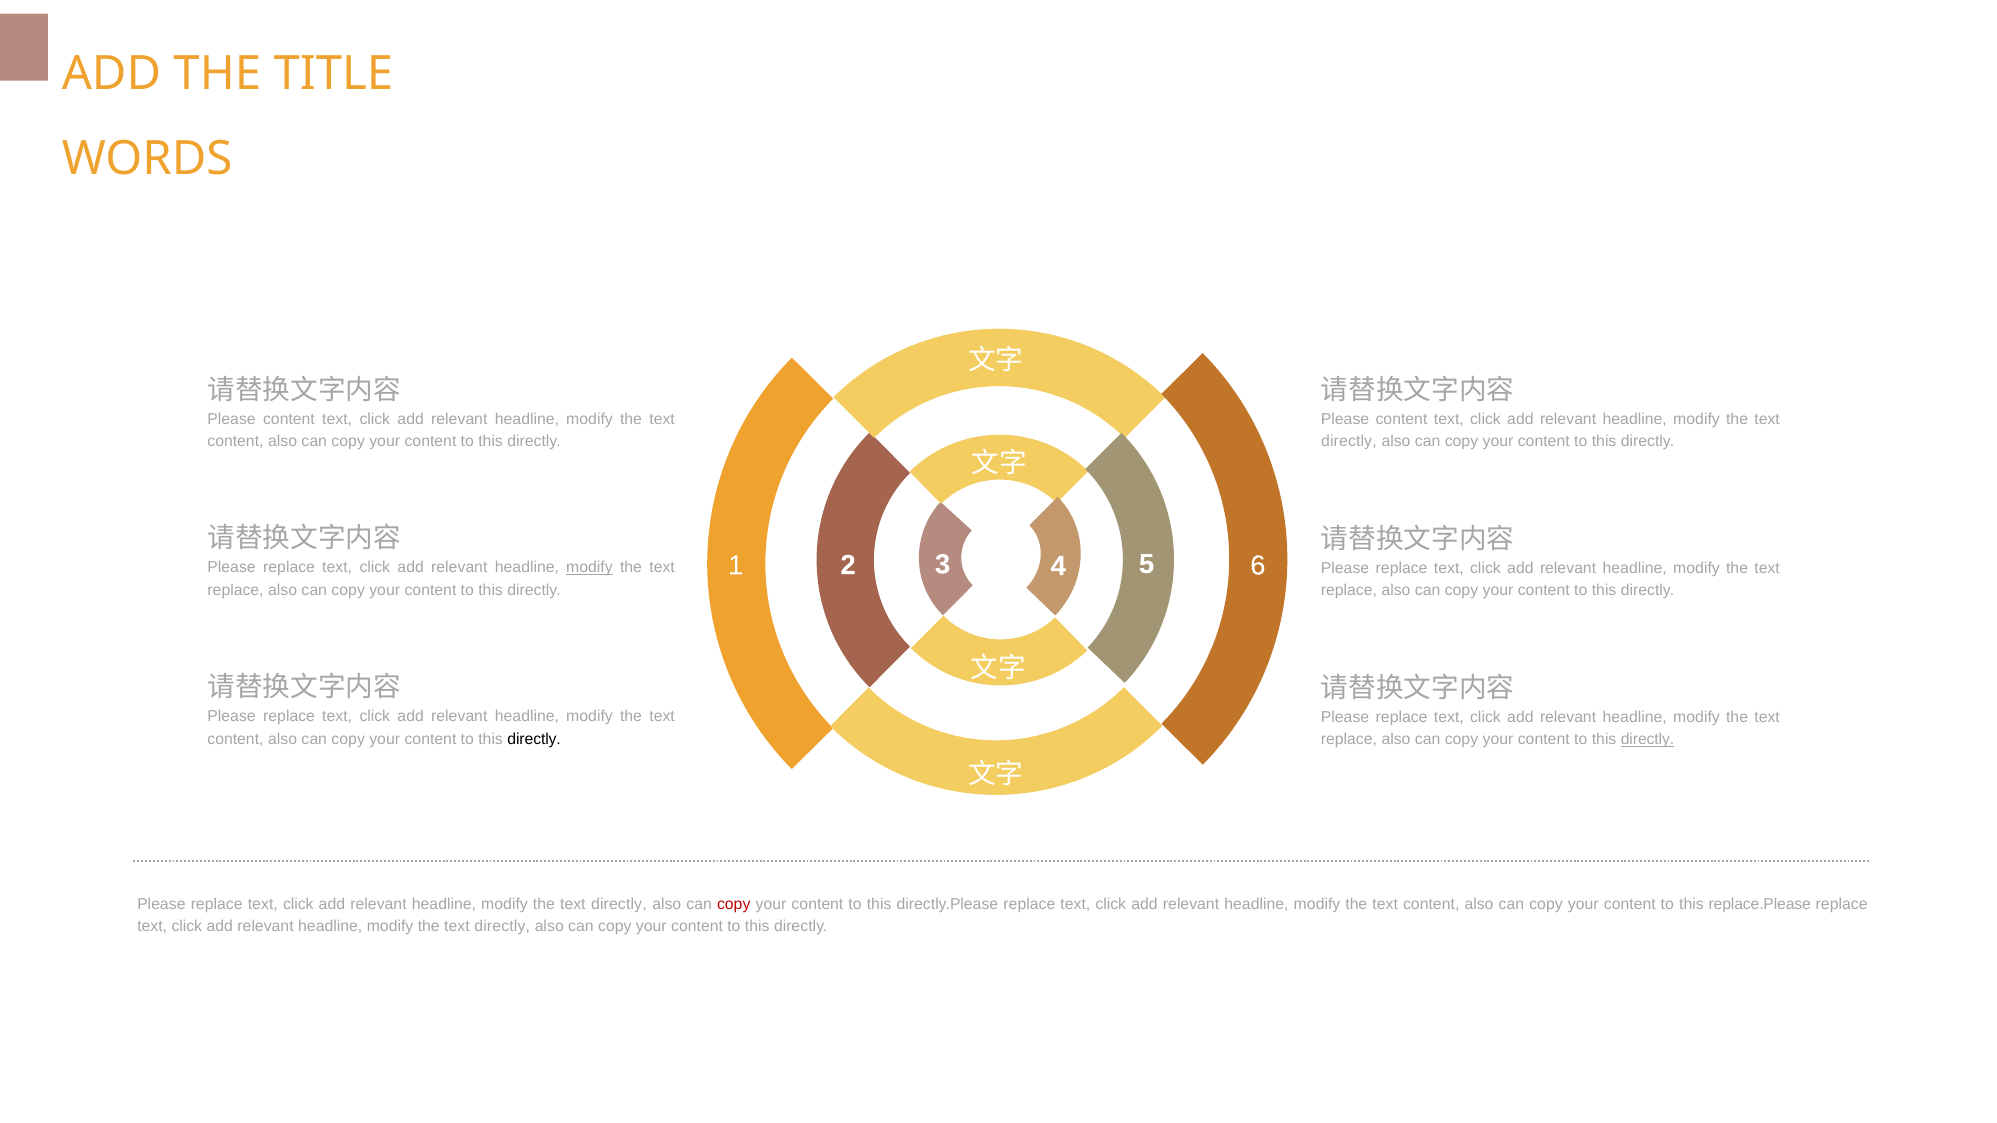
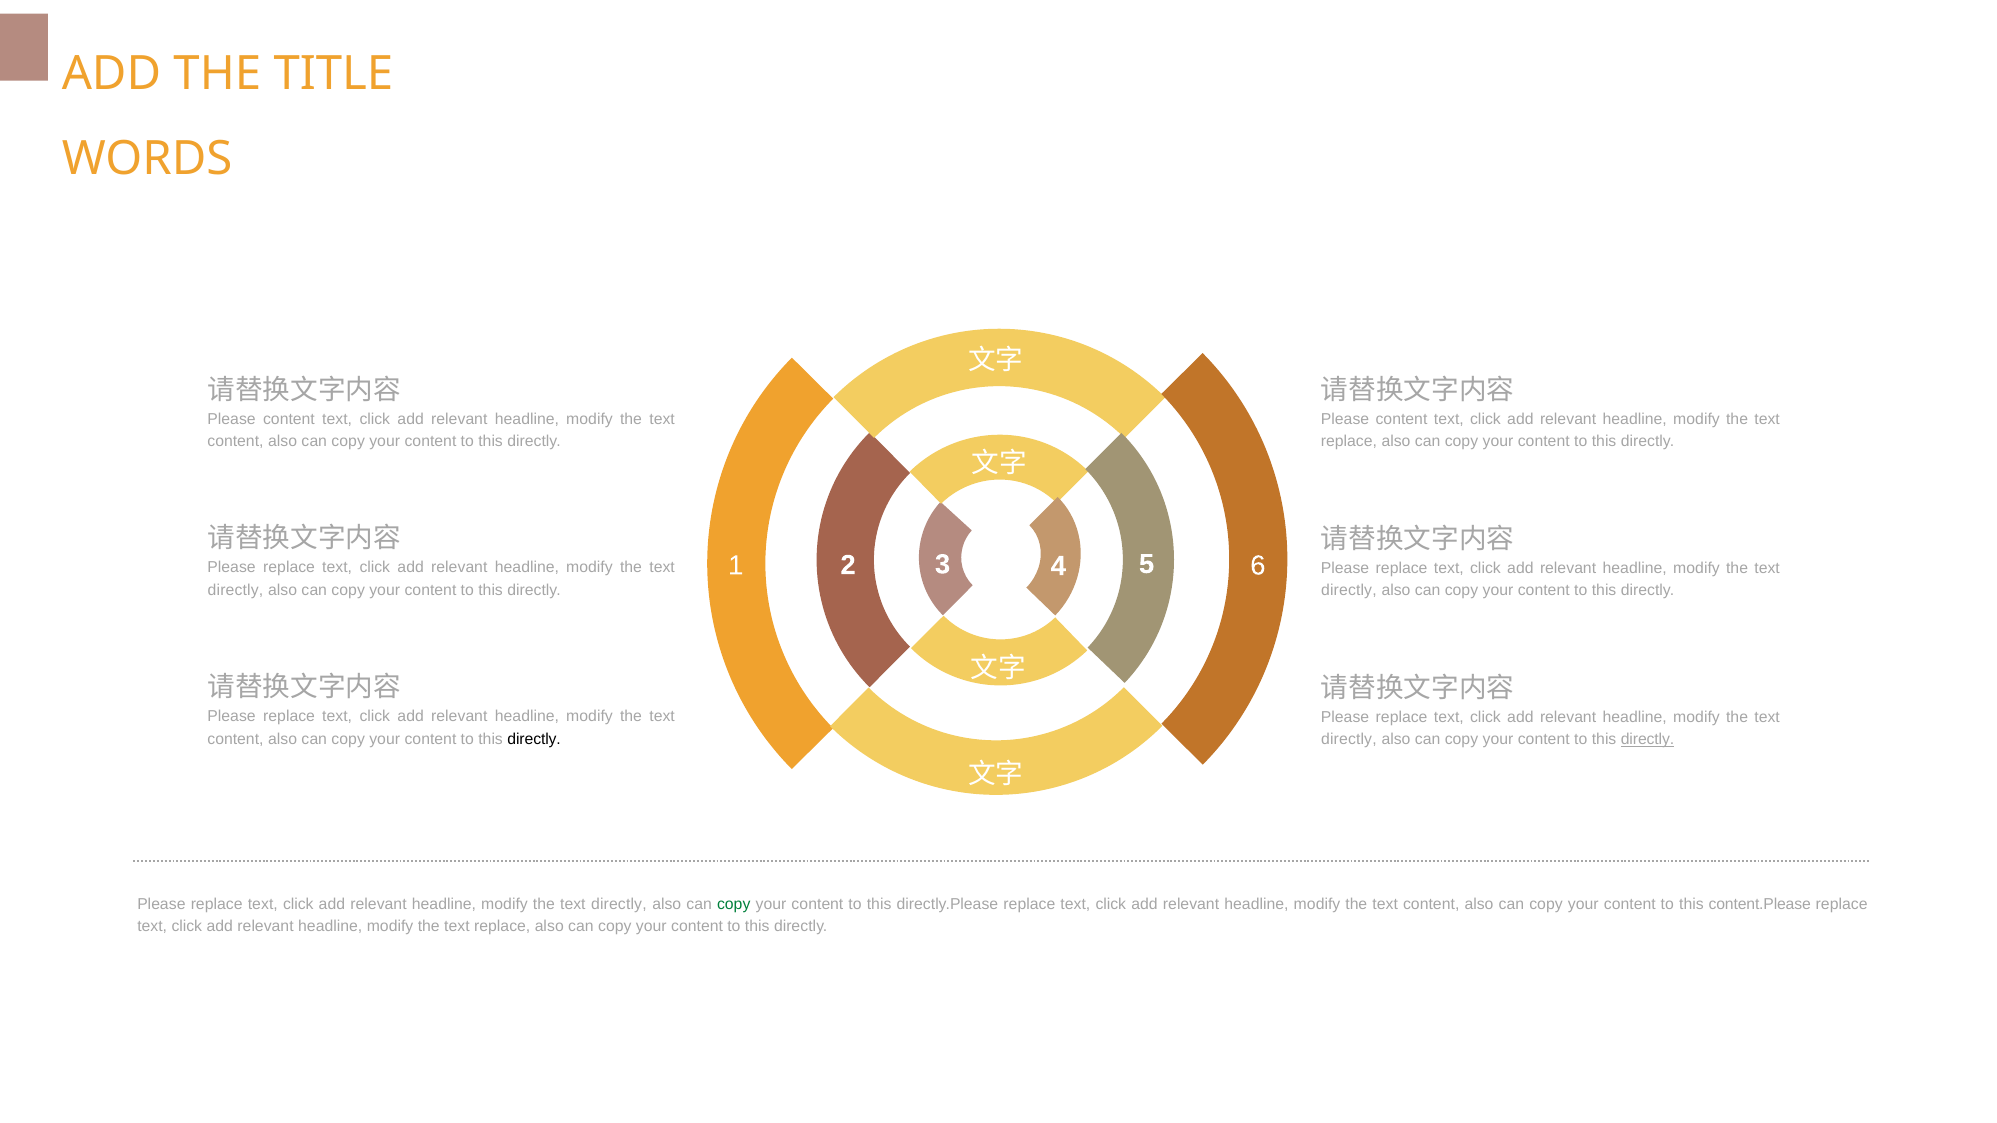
directly: directly -> replace (1349, 442)
modify underline: present -> none (589, 568)
replace: replace -> directly (235, 591)
replace: replace -> directly (1349, 591)
replace: replace -> directly (1349, 740)
copy colour: red -> green (734, 904)
replace.Please: replace.Please -> content.Please (1760, 904)
directly: directly -> replace (502, 927)
